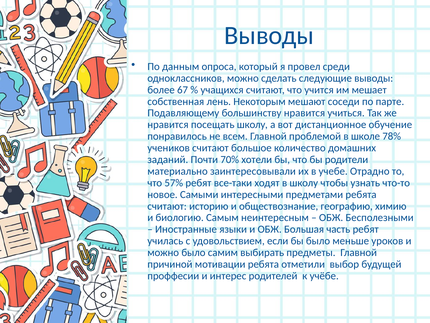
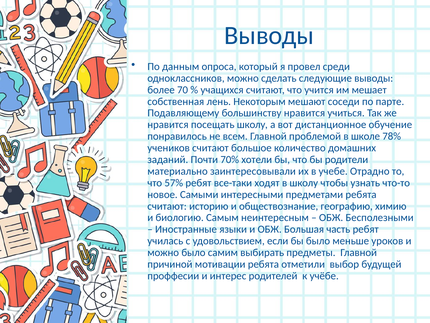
67: 67 -> 70 (183, 90)
